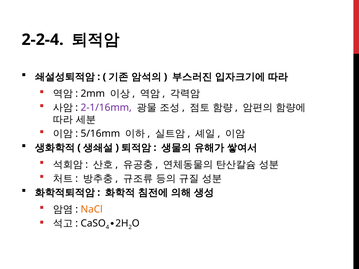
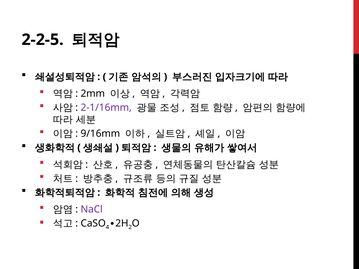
2-2-4: 2-2-4 -> 2-2-5 (43, 40)
5/16mm: 5/16mm -> 9/16mm (100, 134)
NaCl colour: orange -> purple (92, 210)
